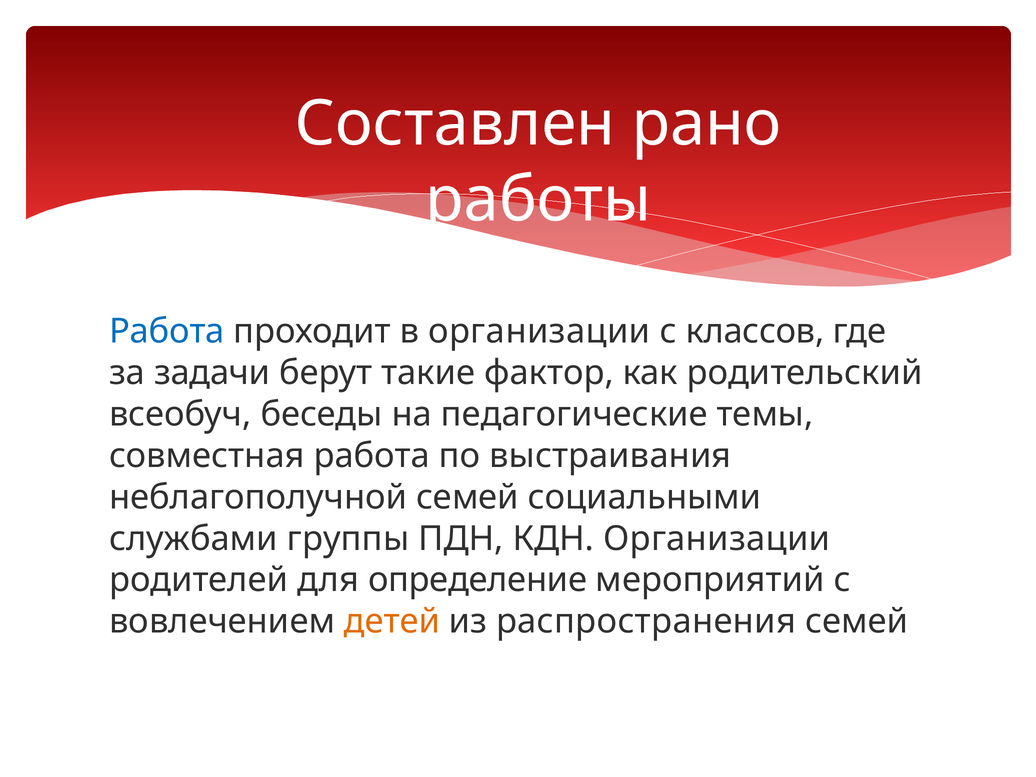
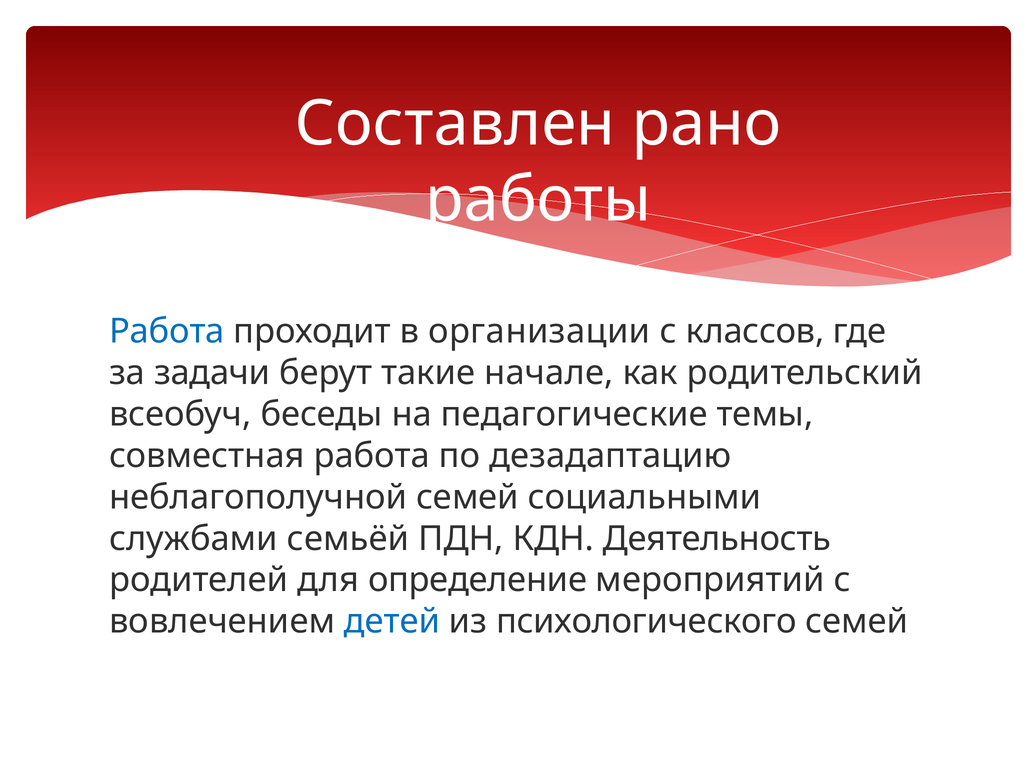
фактор: фактор -> начале (549, 373)
выстраивания: выстраивания -> дезадаптацию (610, 456)
группы: группы -> семьёй (348, 539)
КДН Организации: Организации -> Деятельность (717, 539)
детей colour: orange -> blue (392, 622)
распространения: распространения -> психологического (646, 622)
